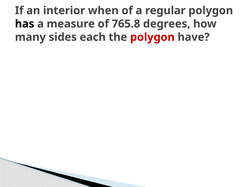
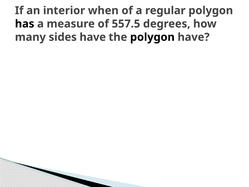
765.8: 765.8 -> 557.5 (126, 24)
sides each: each -> have (93, 37)
polygon colour: red -> black (152, 37)
